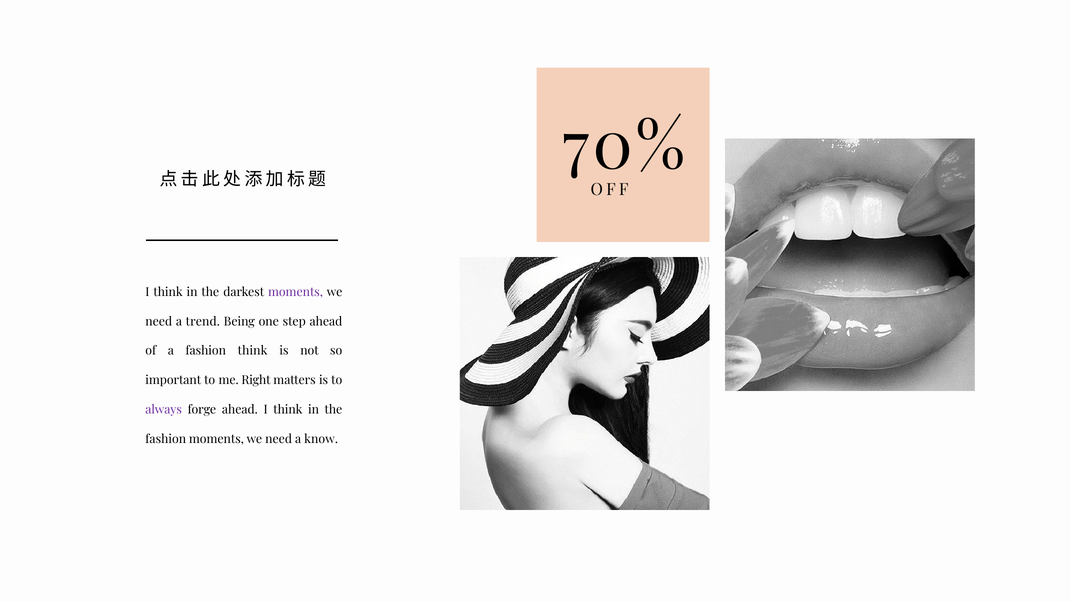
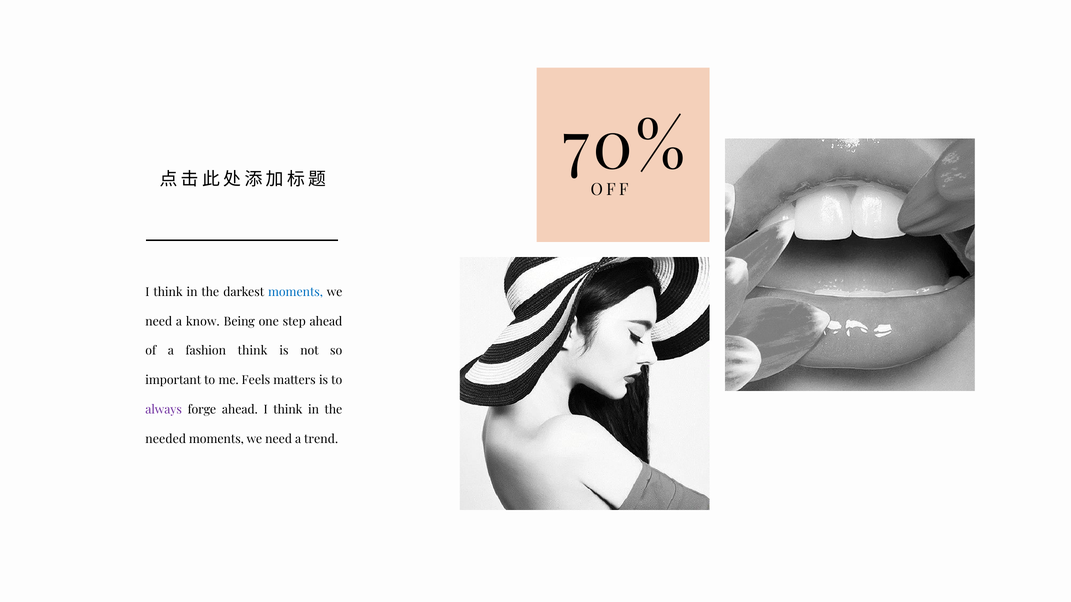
moments colour: purple -> blue (296, 292)
trend: trend -> know (203, 322)
Right: Right -> Feels (256, 381)
fashion: fashion -> needed (166, 440)
know: know -> trend (321, 440)
